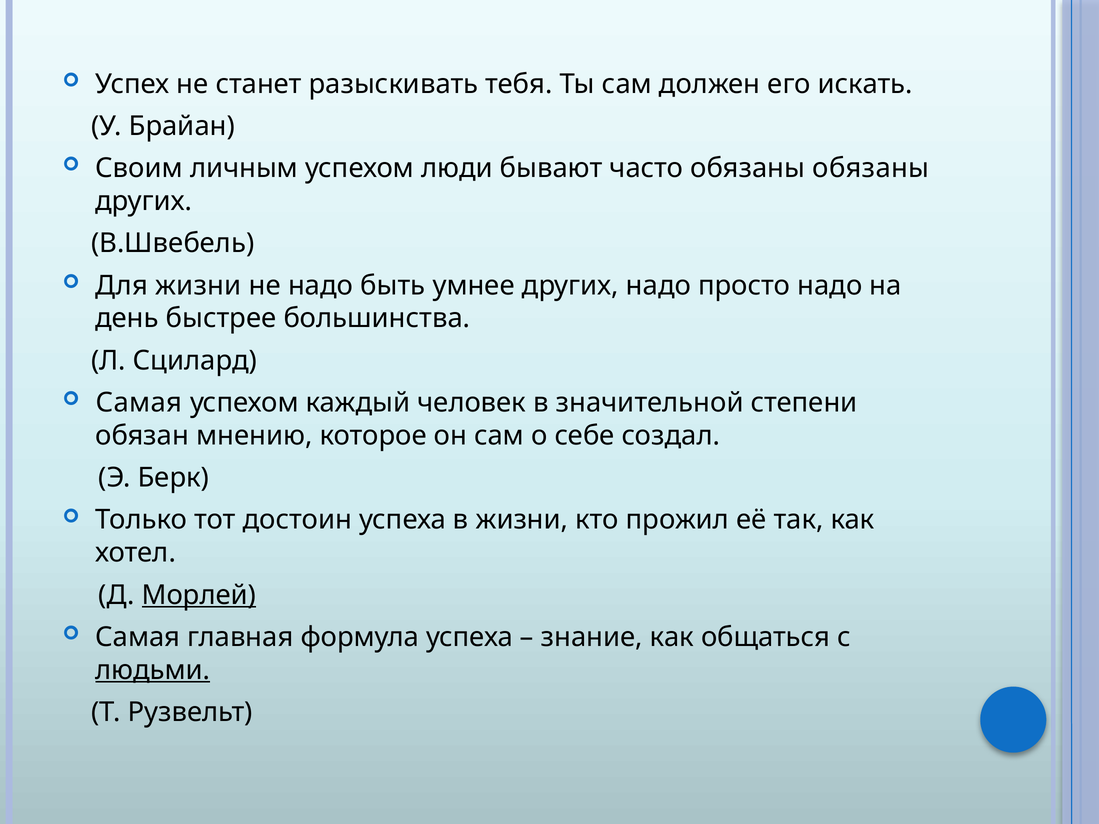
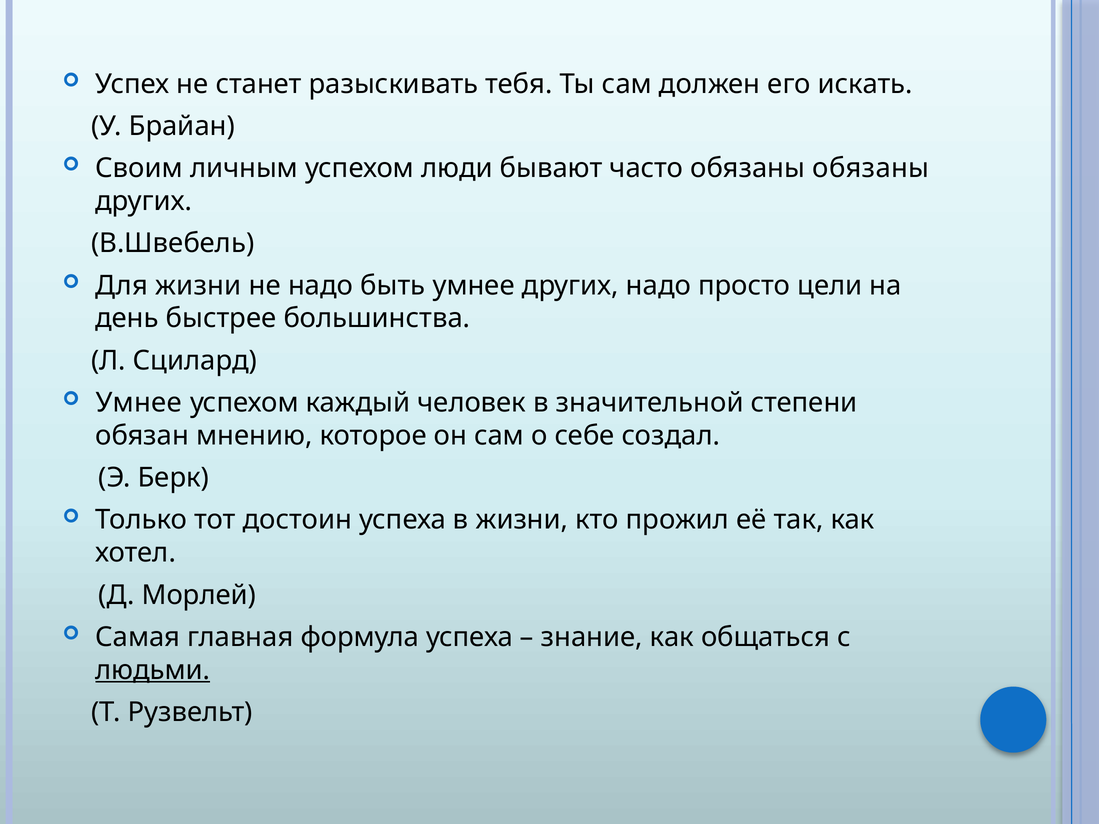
просто надо: надо -> цели (830, 286)
Самая: Самая -> Умнее (139, 403)
Морлей underline: present -> none (199, 595)
